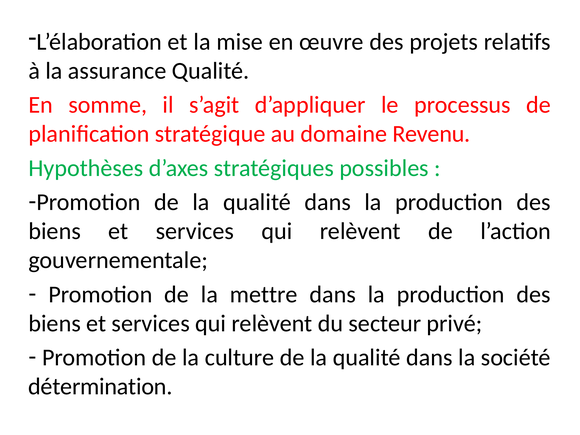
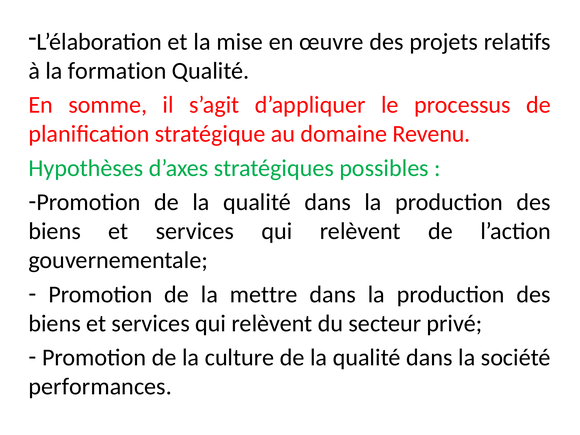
assurance: assurance -> formation (117, 71)
détermination: détermination -> performances (100, 387)
